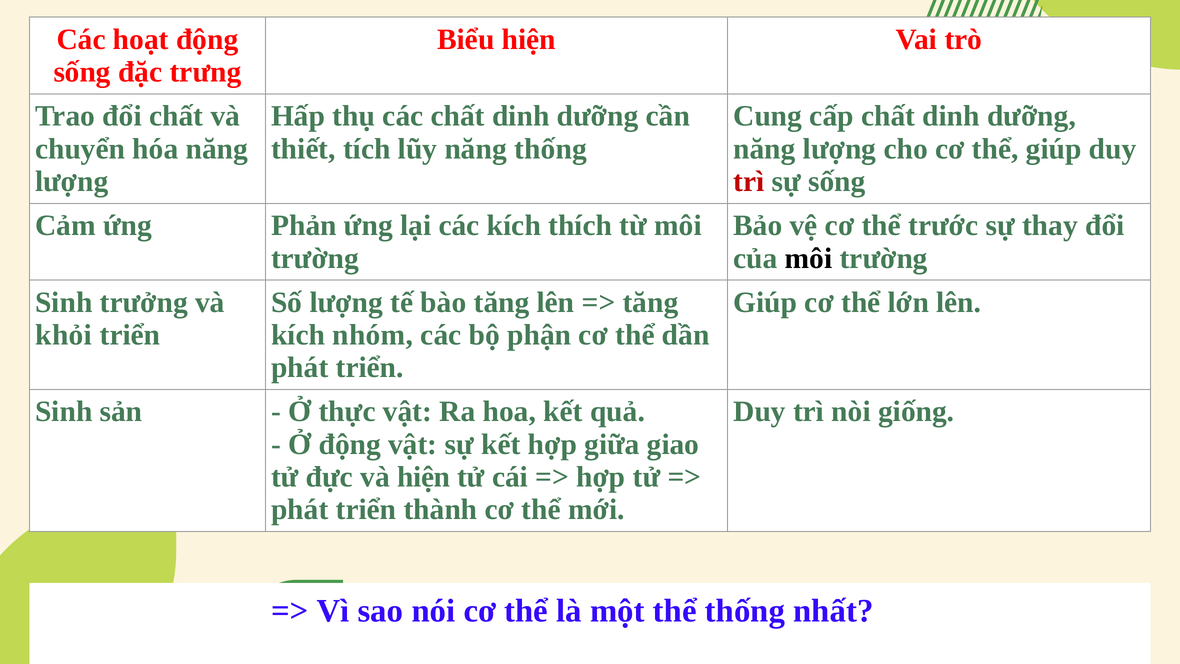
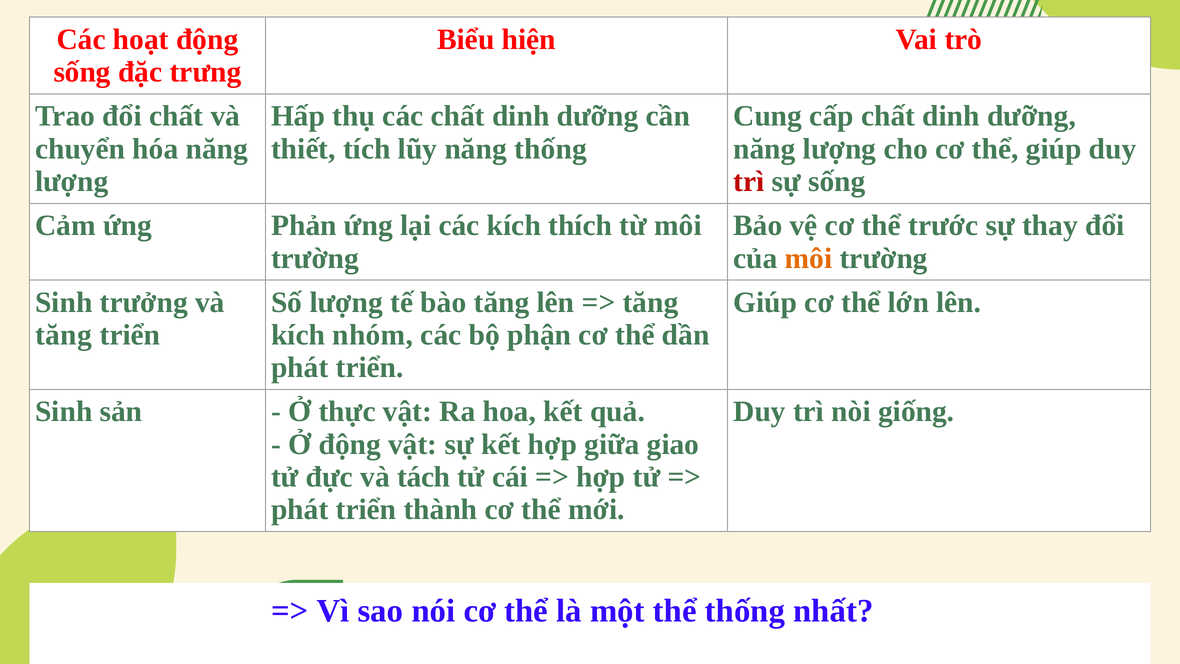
môi colour: black -> orange (809, 258)
khỏi: khỏi -> tăng (64, 335)
và hiện: hiện -> tách (424, 477)
